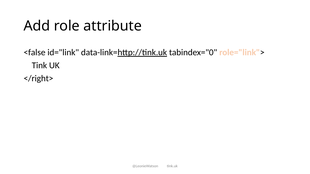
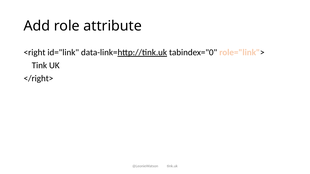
<false: <false -> <right (35, 53)
